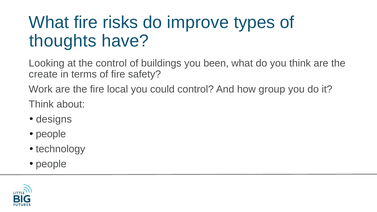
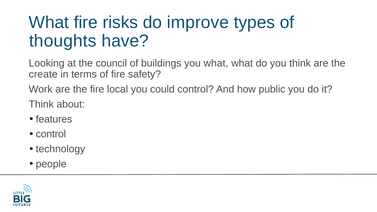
the control: control -> council (111, 63)
you been: been -> what (216, 63)
group: group -> public (272, 89)
designs: designs -> features (54, 119)
people: people -> control (51, 134)
